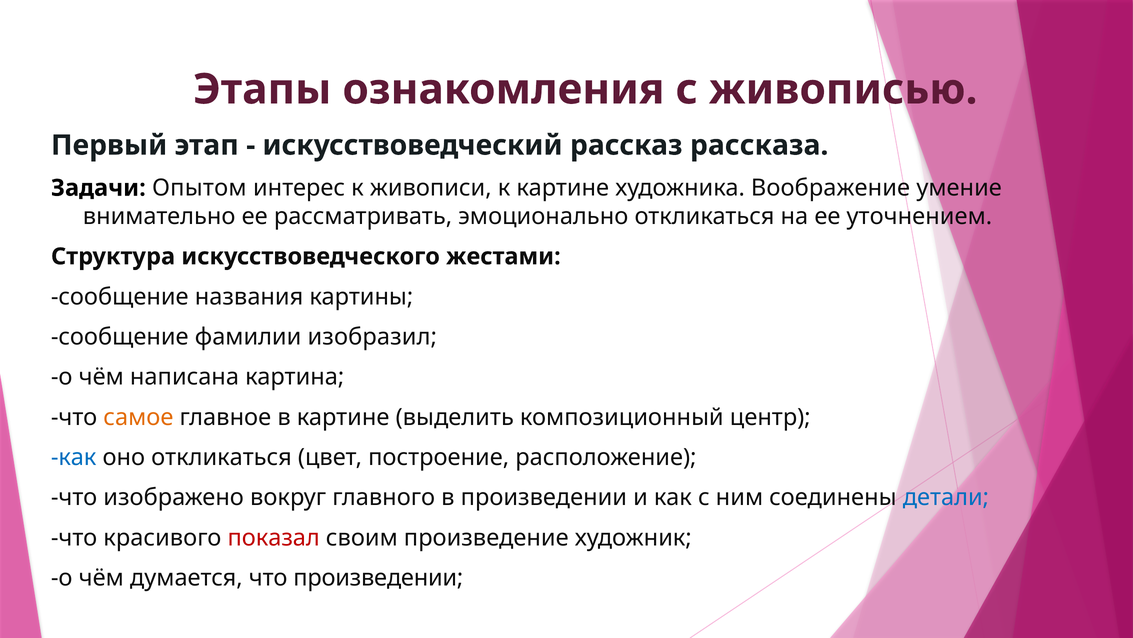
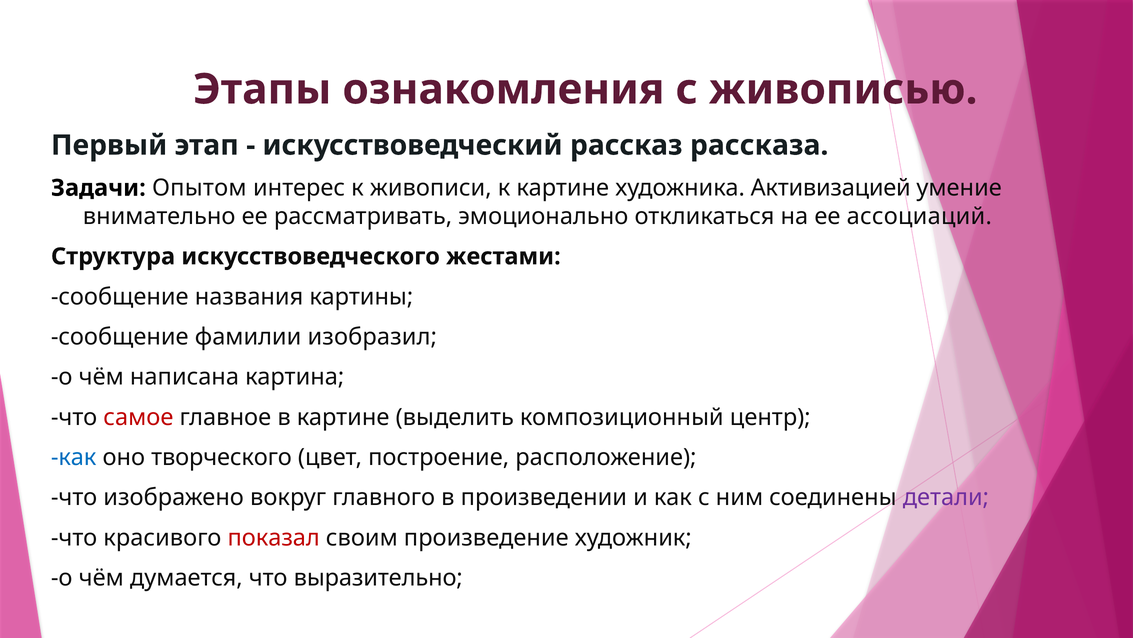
Воображение: Воображение -> Активизацией (831, 188)
уточнением: уточнением -> ассоциаций (919, 216)
самое colour: orange -> red (138, 417)
оно откликаться: откликаться -> творческого (222, 457)
детали colour: blue -> purple (946, 497)
что произведении: произведении -> выразительно (378, 577)
